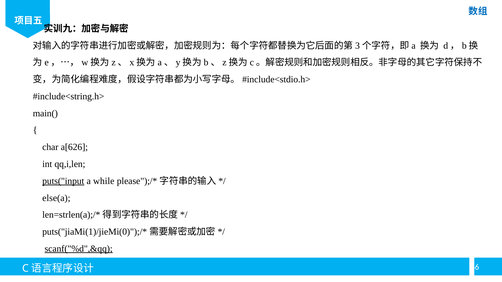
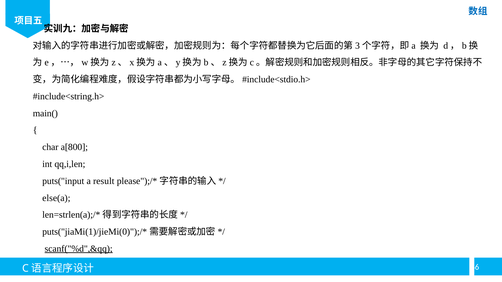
a[626: a[626 -> a[800 (74, 147)
puts("input underline: present -> none (63, 181)
while: while -> result (104, 181)
